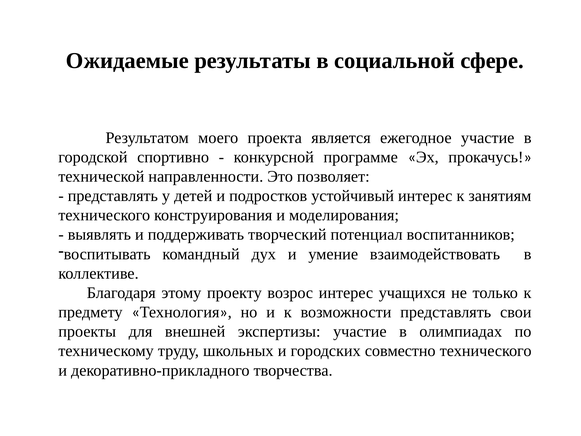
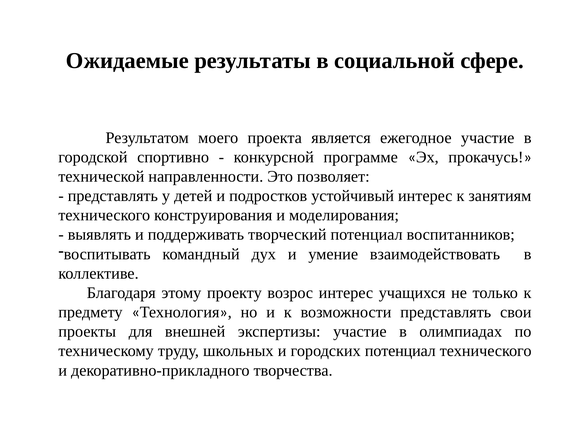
городских совместно: совместно -> потенциал (400, 351)
